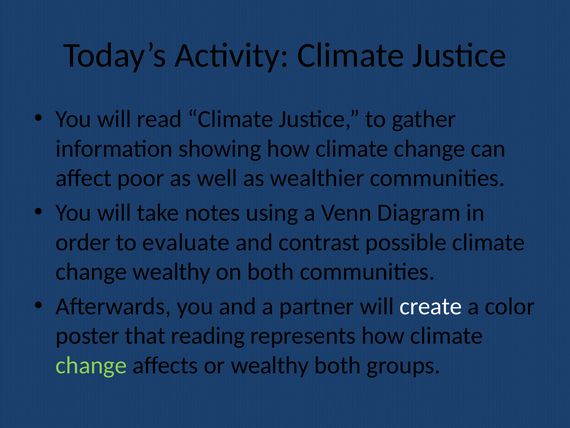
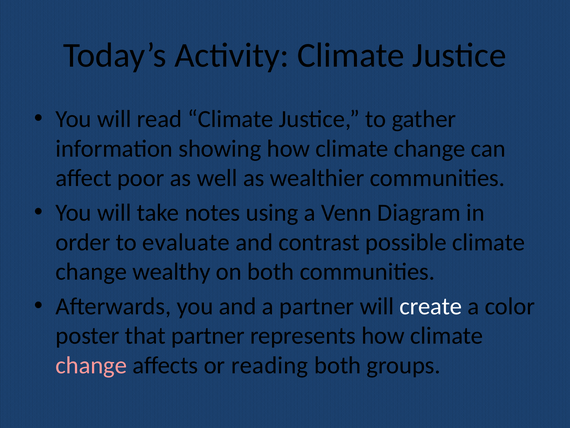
that reading: reading -> partner (208, 335)
change colour: light green -> pink (91, 365)
or wealthy: wealthy -> reading (270, 365)
